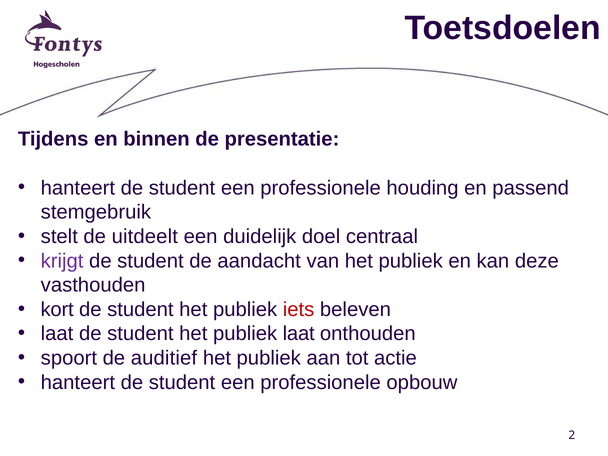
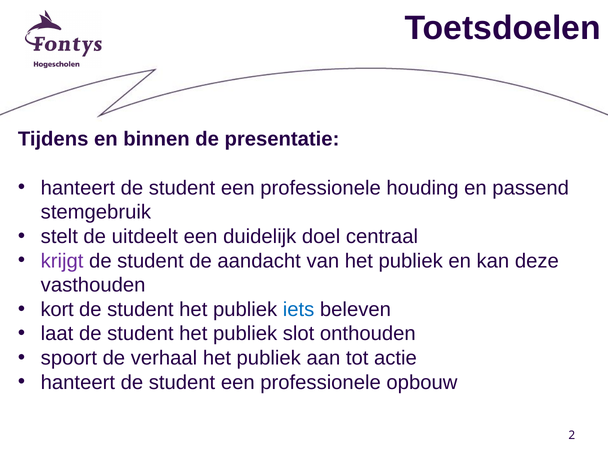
iets colour: red -> blue (299, 309)
publiek laat: laat -> slot (299, 334)
auditief: auditief -> verhaal (164, 358)
